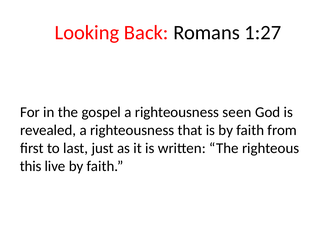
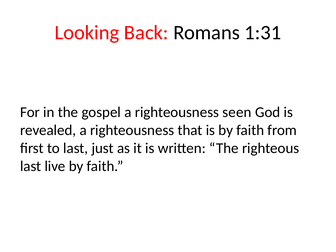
1:27: 1:27 -> 1:31 (263, 33)
this: this -> last (31, 166)
